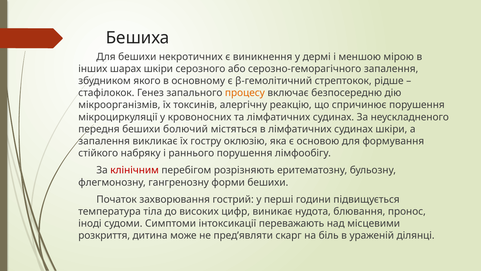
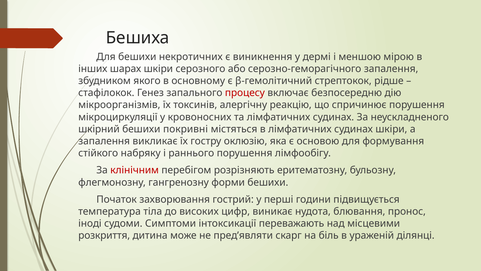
процесу colour: orange -> red (245, 93)
передня: передня -> шкірний (99, 129)
болючий: болючий -> покривні (186, 129)
